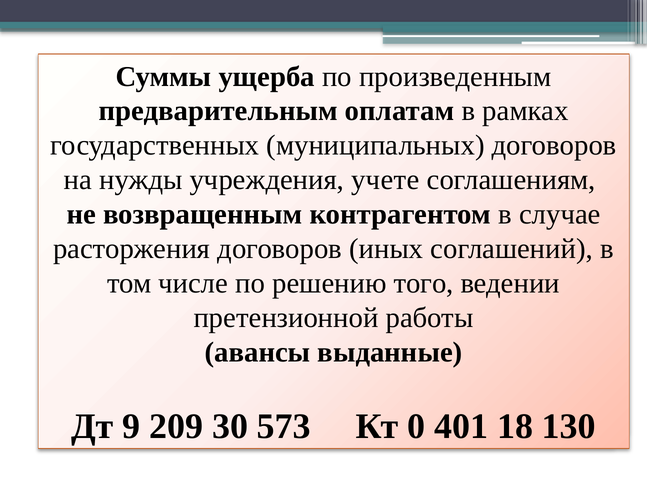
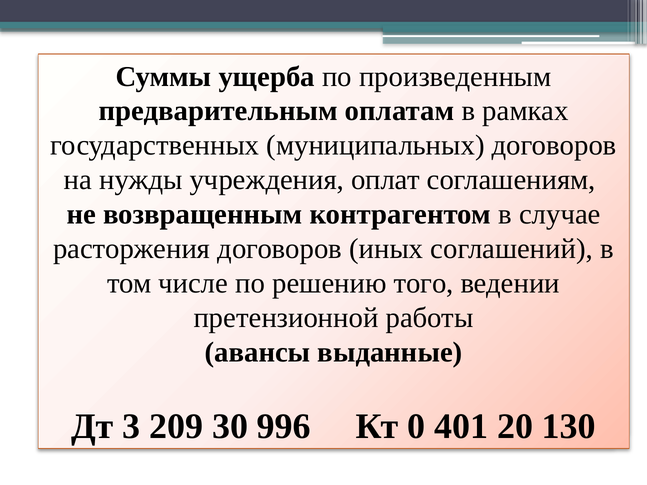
учете: учете -> оплат (386, 180)
9: 9 -> 3 (131, 427)
573: 573 -> 996 (284, 427)
18: 18 -> 20 (515, 427)
